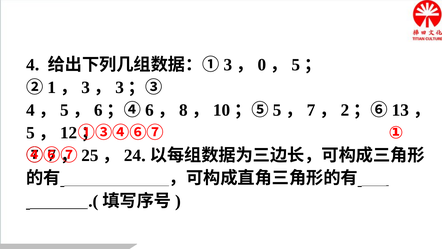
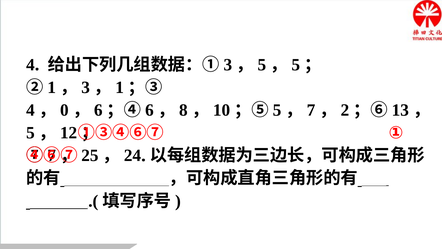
0: 0 -> 5 (262, 65)
3: 3 -> 1 (120, 87)
5: 5 -> 0 (64, 110)
